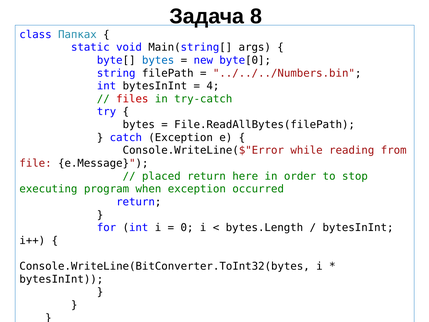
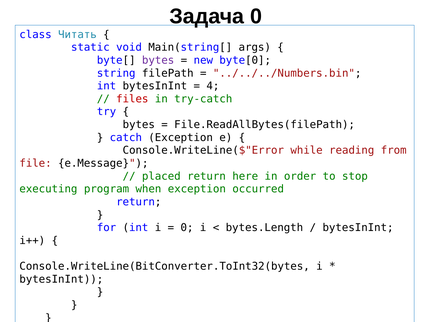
Задача 8: 8 -> 0 (256, 16)
Папках: Папках -> Читать (77, 34)
bytes colour: blue -> purple (158, 60)
